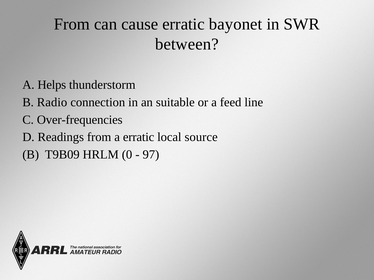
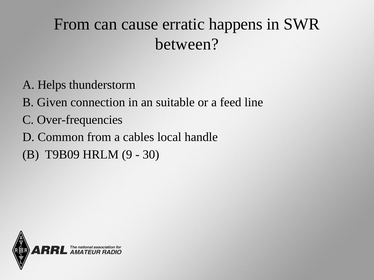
bayonet: bayonet -> happens (236, 24)
Radio: Radio -> Given (52, 102)
Readings: Readings -> Common (61, 137)
a erratic: erratic -> cables (139, 137)
source: source -> handle (201, 137)
0: 0 -> 9 (127, 155)
97: 97 -> 30 (151, 155)
